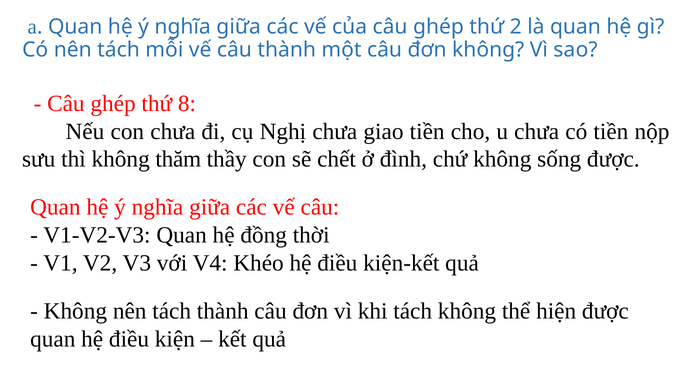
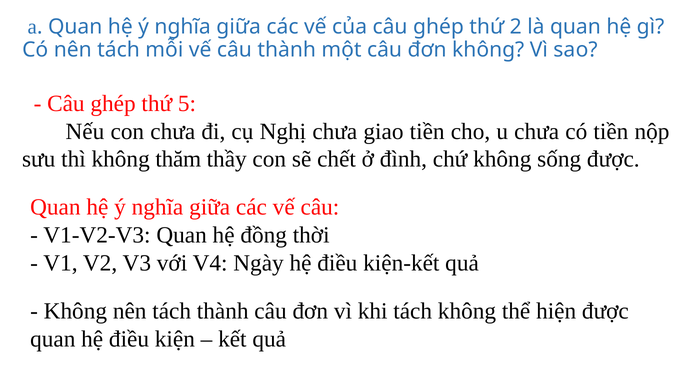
8: 8 -> 5 (187, 104)
Khéo: Khéo -> Ngày (259, 263)
